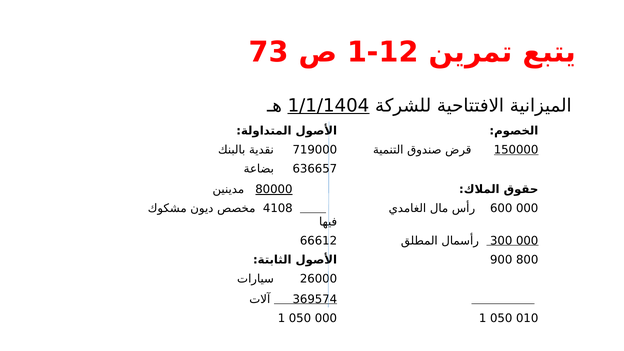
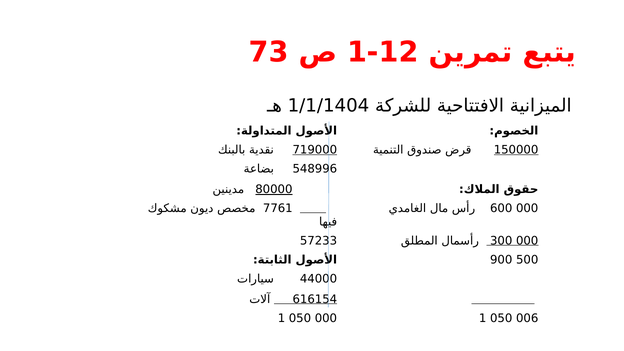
1/1/1404 underline: present -> none (328, 106)
719000 underline: none -> present (315, 150)
636657: 636657 -> 548996 (315, 169)
4108: 4108 -> 7761 (278, 208)
66612: 66612 -> 57233 (319, 241)
800: 800 -> 500 (527, 260)
26000: 26000 -> 44000 (319, 279)
369574: 369574 -> 616154 (315, 300)
010: 010 -> 006 (527, 319)
